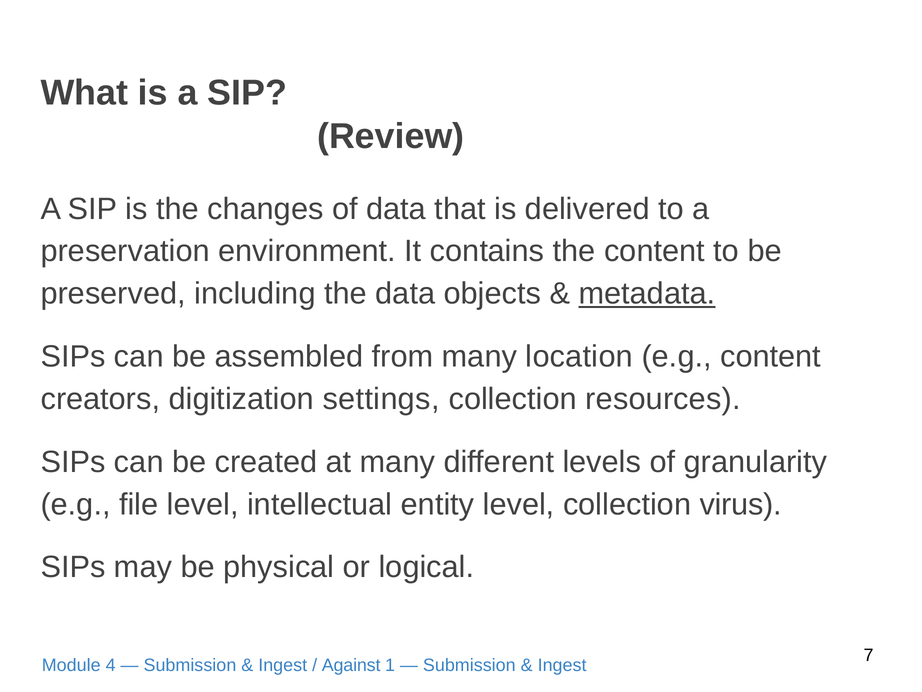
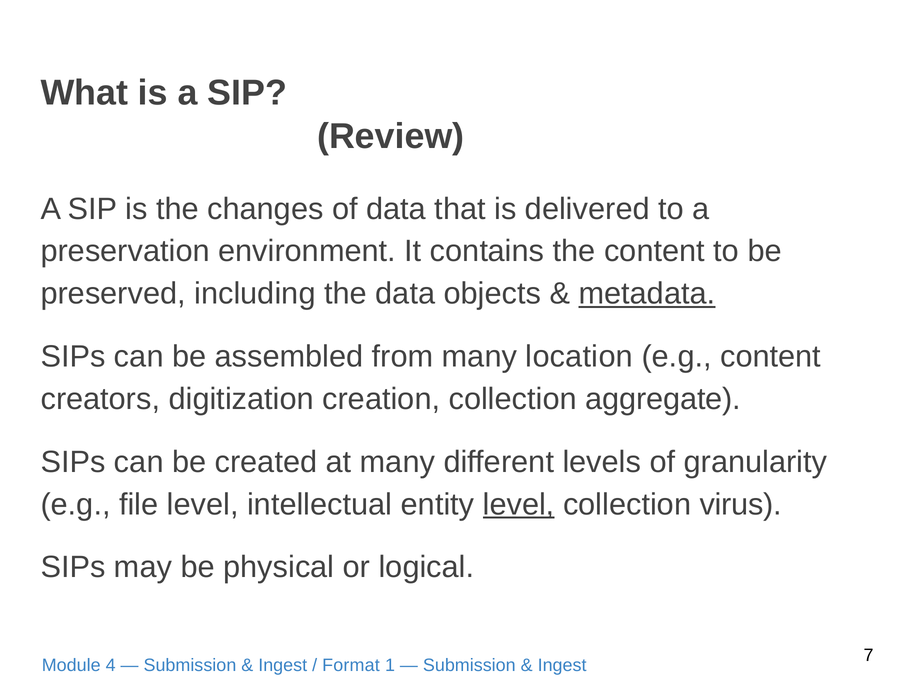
settings: settings -> creation (381, 399)
resources: resources -> aggregate (663, 399)
level underline: none -> present (519, 504)
Against: Against -> Format (351, 665)
